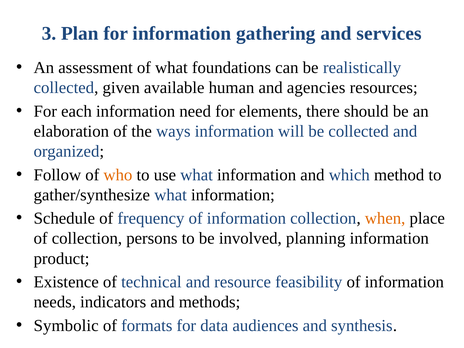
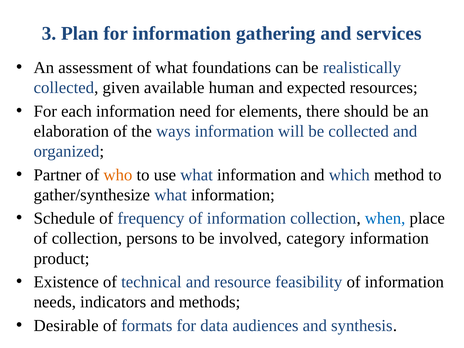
agencies: agencies -> expected (316, 88)
Follow: Follow -> Partner (57, 175)
when colour: orange -> blue (385, 218)
planning: planning -> category (316, 238)
Symbolic: Symbolic -> Desirable (66, 326)
